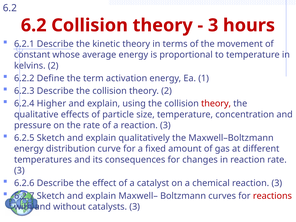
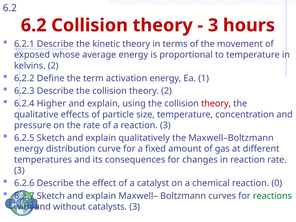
constant: constant -> exposed (32, 55)
chemical reaction 3: 3 -> 0 (277, 183)
reactions colour: red -> green (272, 196)
